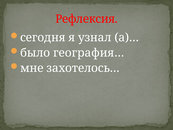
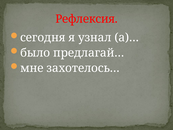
география…: география… -> предлагай… (89, 53)
